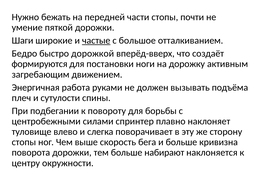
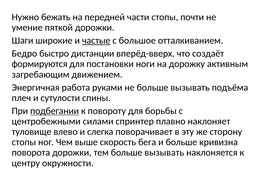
дорожкой: дорожкой -> дистанции (93, 54)
не должен: должен -> больше (152, 88)
подбегании underline: none -> present (55, 111)
тем больше набирают: набирают -> вызывать (164, 153)
